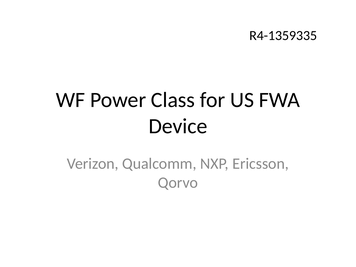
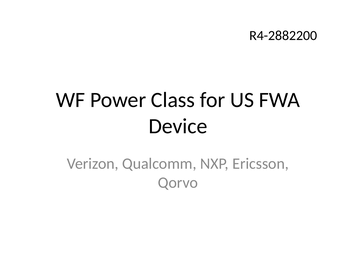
R4-1359335: R4-1359335 -> R4-2882200 (283, 35)
